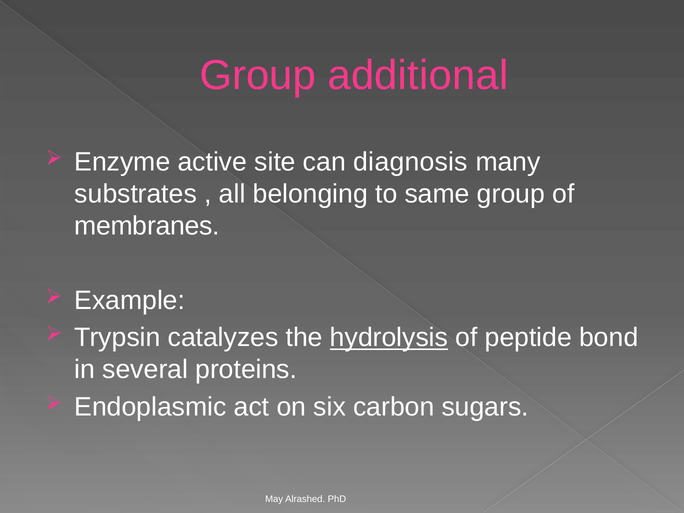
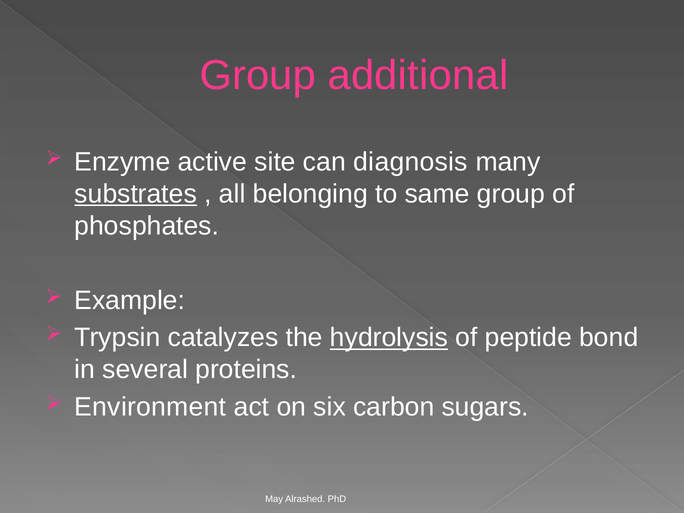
substrates underline: none -> present (136, 194)
membranes: membranes -> phosphates (147, 226)
Endoplasmic: Endoplasmic -> Environment (150, 407)
